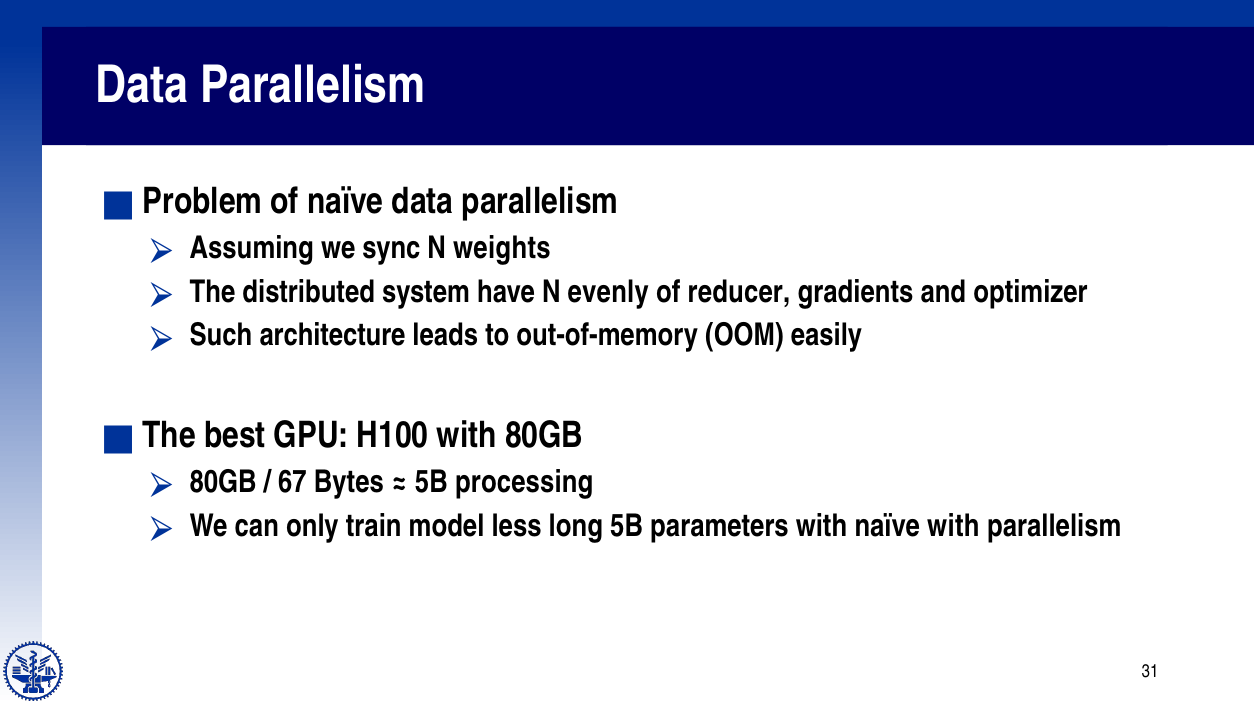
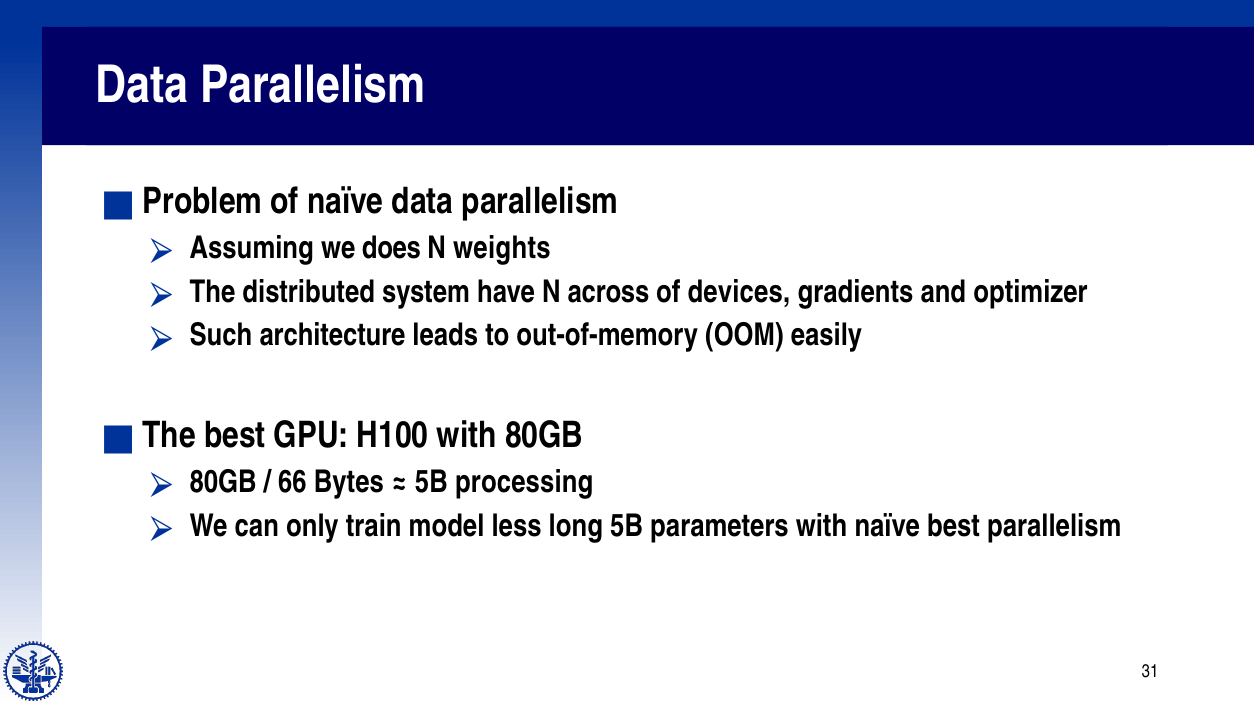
sync: sync -> does (391, 248)
evenly: evenly -> across (609, 292)
reducer: reducer -> devices (739, 292)
67: 67 -> 66 (292, 482)
naïve with: with -> best (954, 526)
